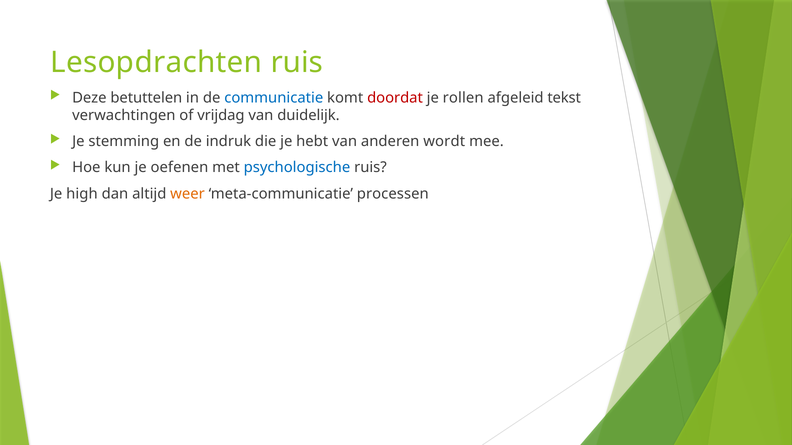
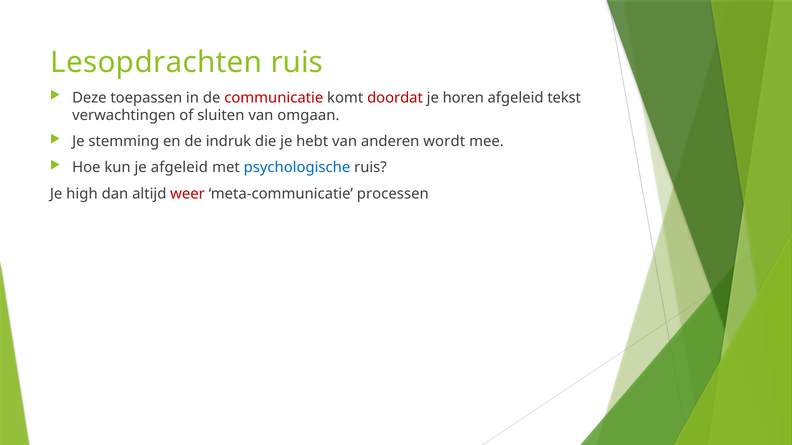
betuttelen: betuttelen -> toepassen (146, 98)
communicatie colour: blue -> red (274, 98)
rollen: rollen -> horen (463, 98)
vrijdag: vrijdag -> sluiten (221, 116)
duidelijk: duidelijk -> omgaan (308, 116)
je oefenen: oefenen -> afgeleid (179, 168)
weer colour: orange -> red (188, 194)
